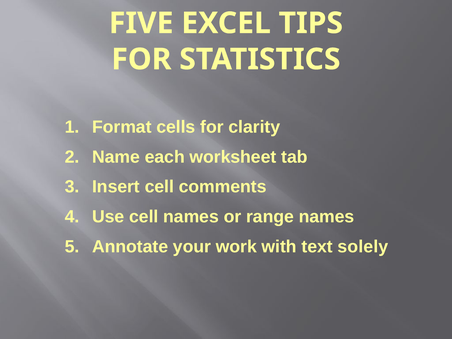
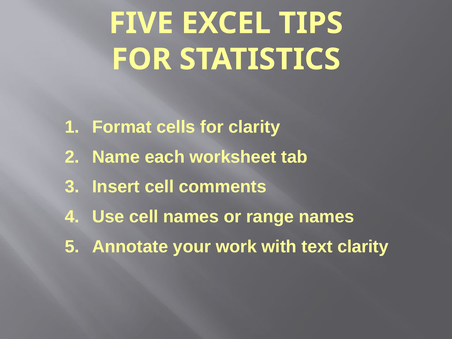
text solely: solely -> clarity (363, 247)
